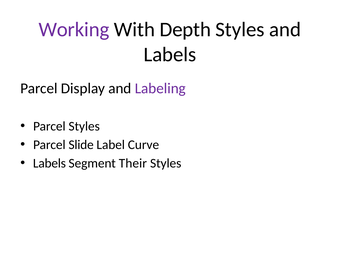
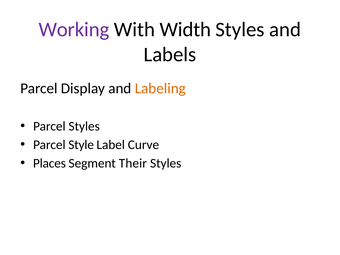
Depth: Depth -> Width (185, 30)
Labeling colour: purple -> orange (160, 88)
Slide: Slide -> Style (81, 145)
Labels: Labels -> Places (49, 163)
